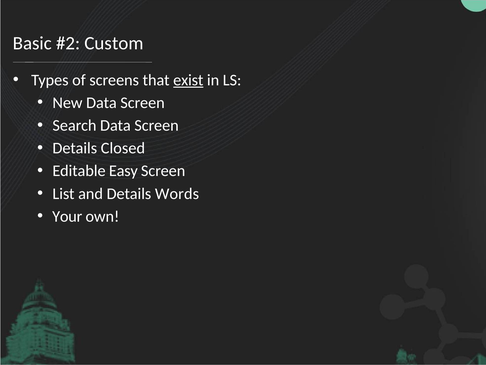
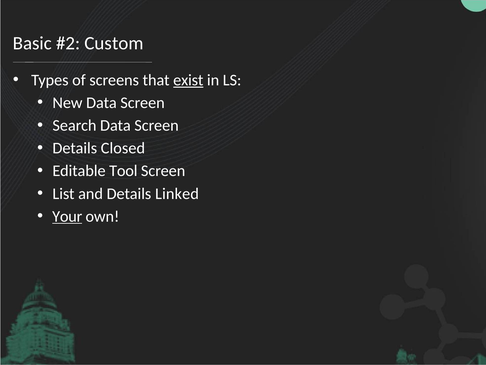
Easy: Easy -> Tool (123, 171)
Words: Words -> Linked (177, 193)
Your underline: none -> present (67, 216)
